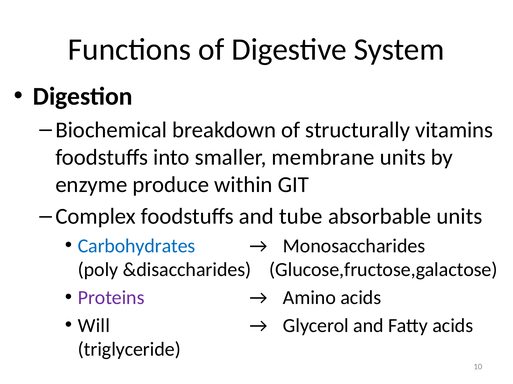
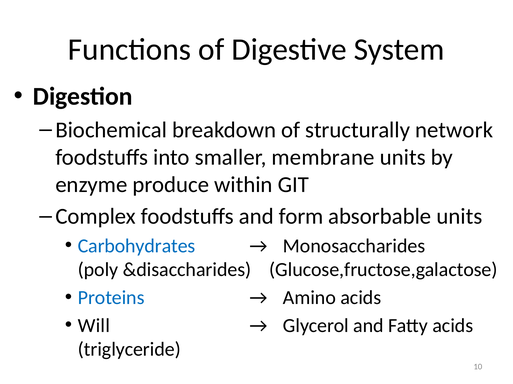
vitamins: vitamins -> network (454, 130)
tube: tube -> form (301, 217)
Proteins colour: purple -> blue (111, 298)
